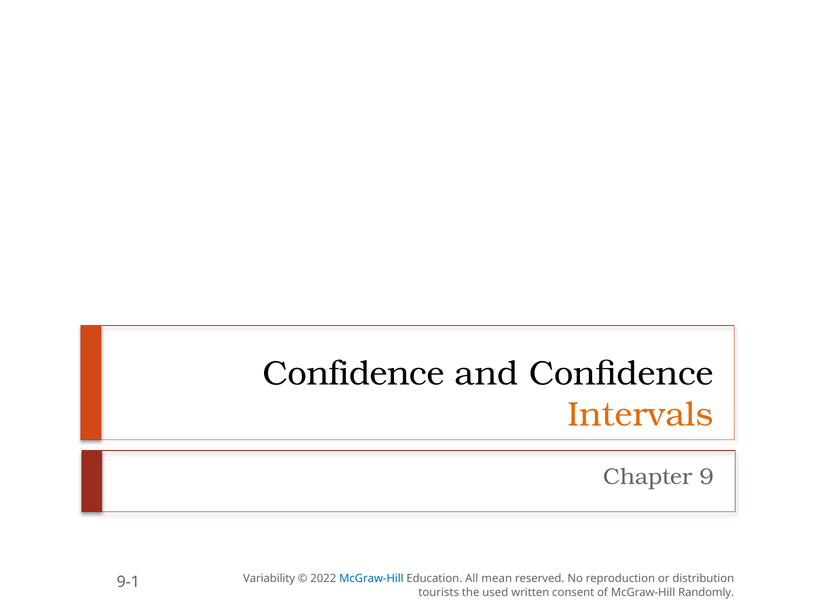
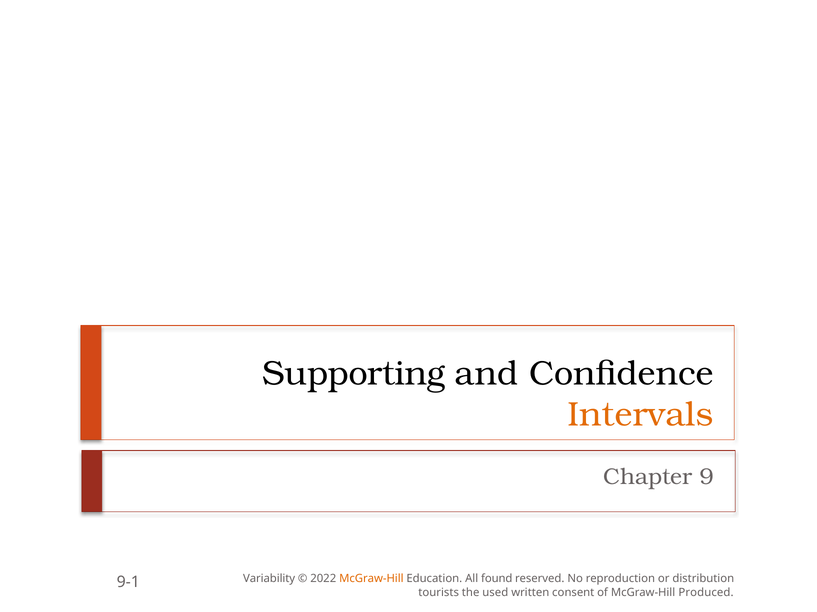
Confidence: Confidence -> Supporting (354, 374)
McGraw-Hill colour: blue -> orange (371, 579)
mean: mean -> found (497, 579)
Randomly: Randomly -> Produced (706, 593)
